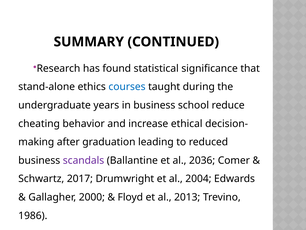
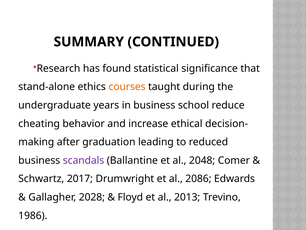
courses colour: blue -> orange (127, 87)
2036: 2036 -> 2048 (202, 160)
2004: 2004 -> 2086 (198, 178)
2000: 2000 -> 2028 (92, 197)
